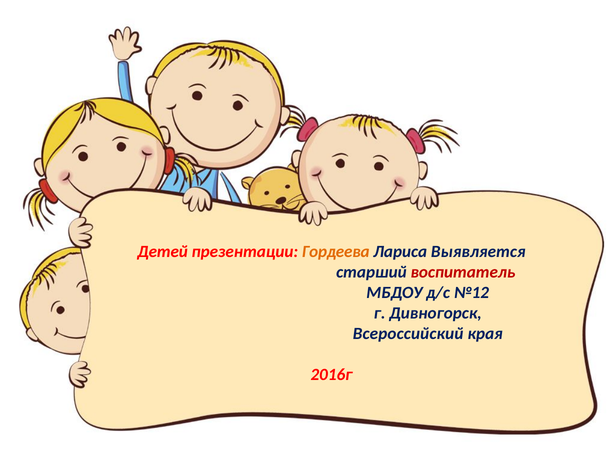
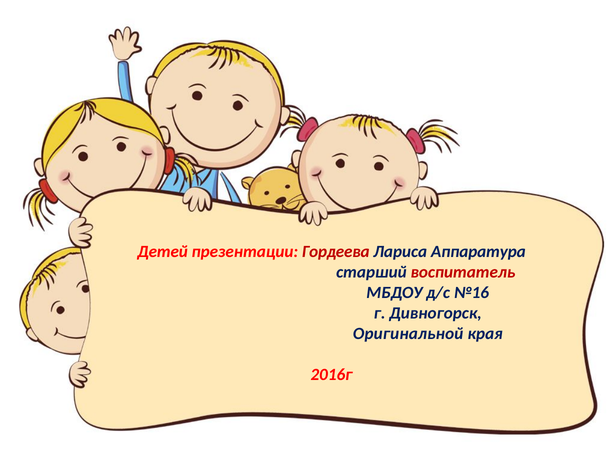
Гордеева colour: orange -> red (336, 252)
Выявляется: Выявляется -> Аппаратура (478, 252)
№12: №12 -> №16 (471, 293)
Всероссийский: Всероссийский -> Оригинальной (408, 334)
